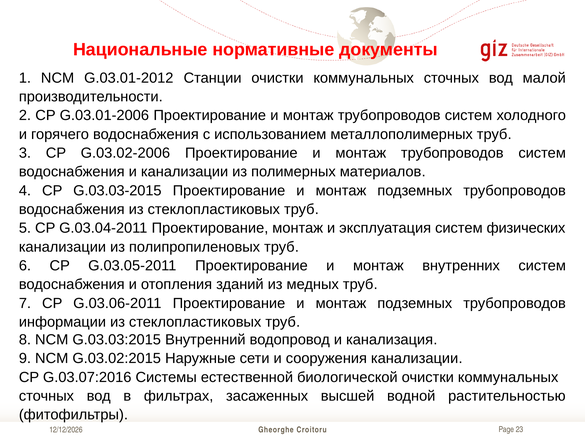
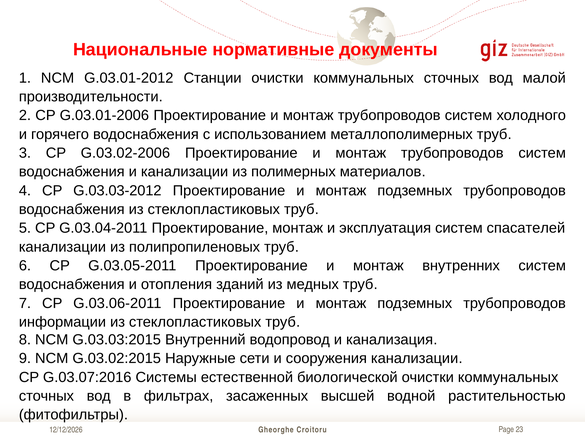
G.03.03-2015: G.03.03-2015 -> G.03.03-2012 (117, 190)
физических: физических -> спасателей (526, 228)
